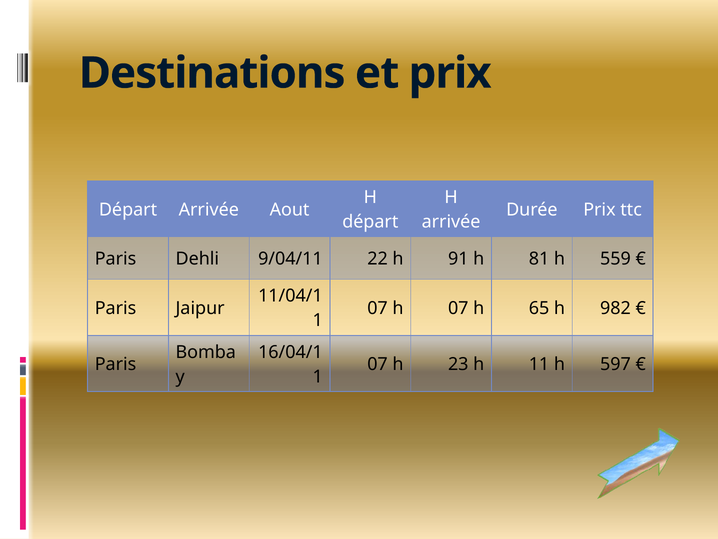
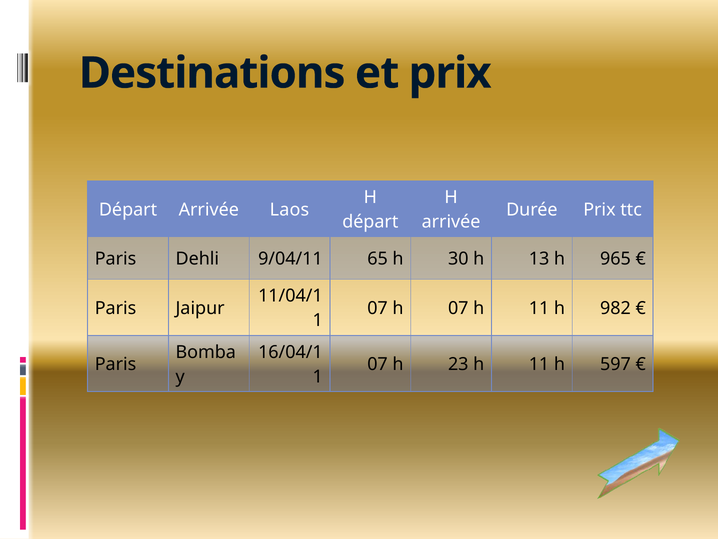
Aout: Aout -> Laos (289, 210)
22: 22 -> 65 (378, 259)
91: 91 -> 30 (458, 259)
81: 81 -> 13 (539, 259)
559: 559 -> 965 (615, 259)
07 h 65: 65 -> 11 (539, 308)
